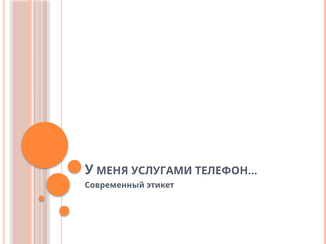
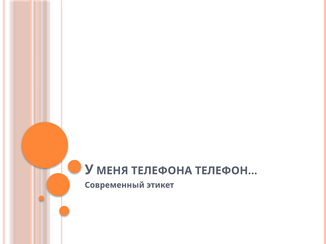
УСЛУГАМИ: УСЛУГАМИ -> ТЕЛЕФОНА (162, 171)
